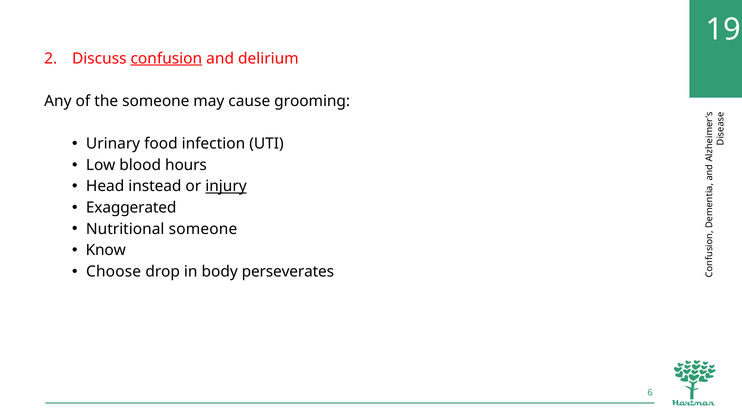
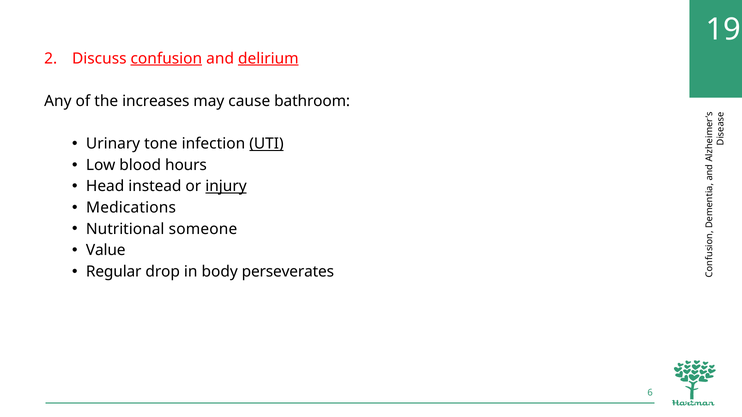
delirium underline: none -> present (268, 59)
the someone: someone -> increases (156, 101)
grooming: grooming -> bathroom (312, 101)
food: food -> tone (161, 144)
UTI underline: none -> present (266, 144)
Exaggerated: Exaggerated -> Medications (131, 208)
Know: Know -> Value (106, 251)
Choose: Choose -> Regular (114, 272)
